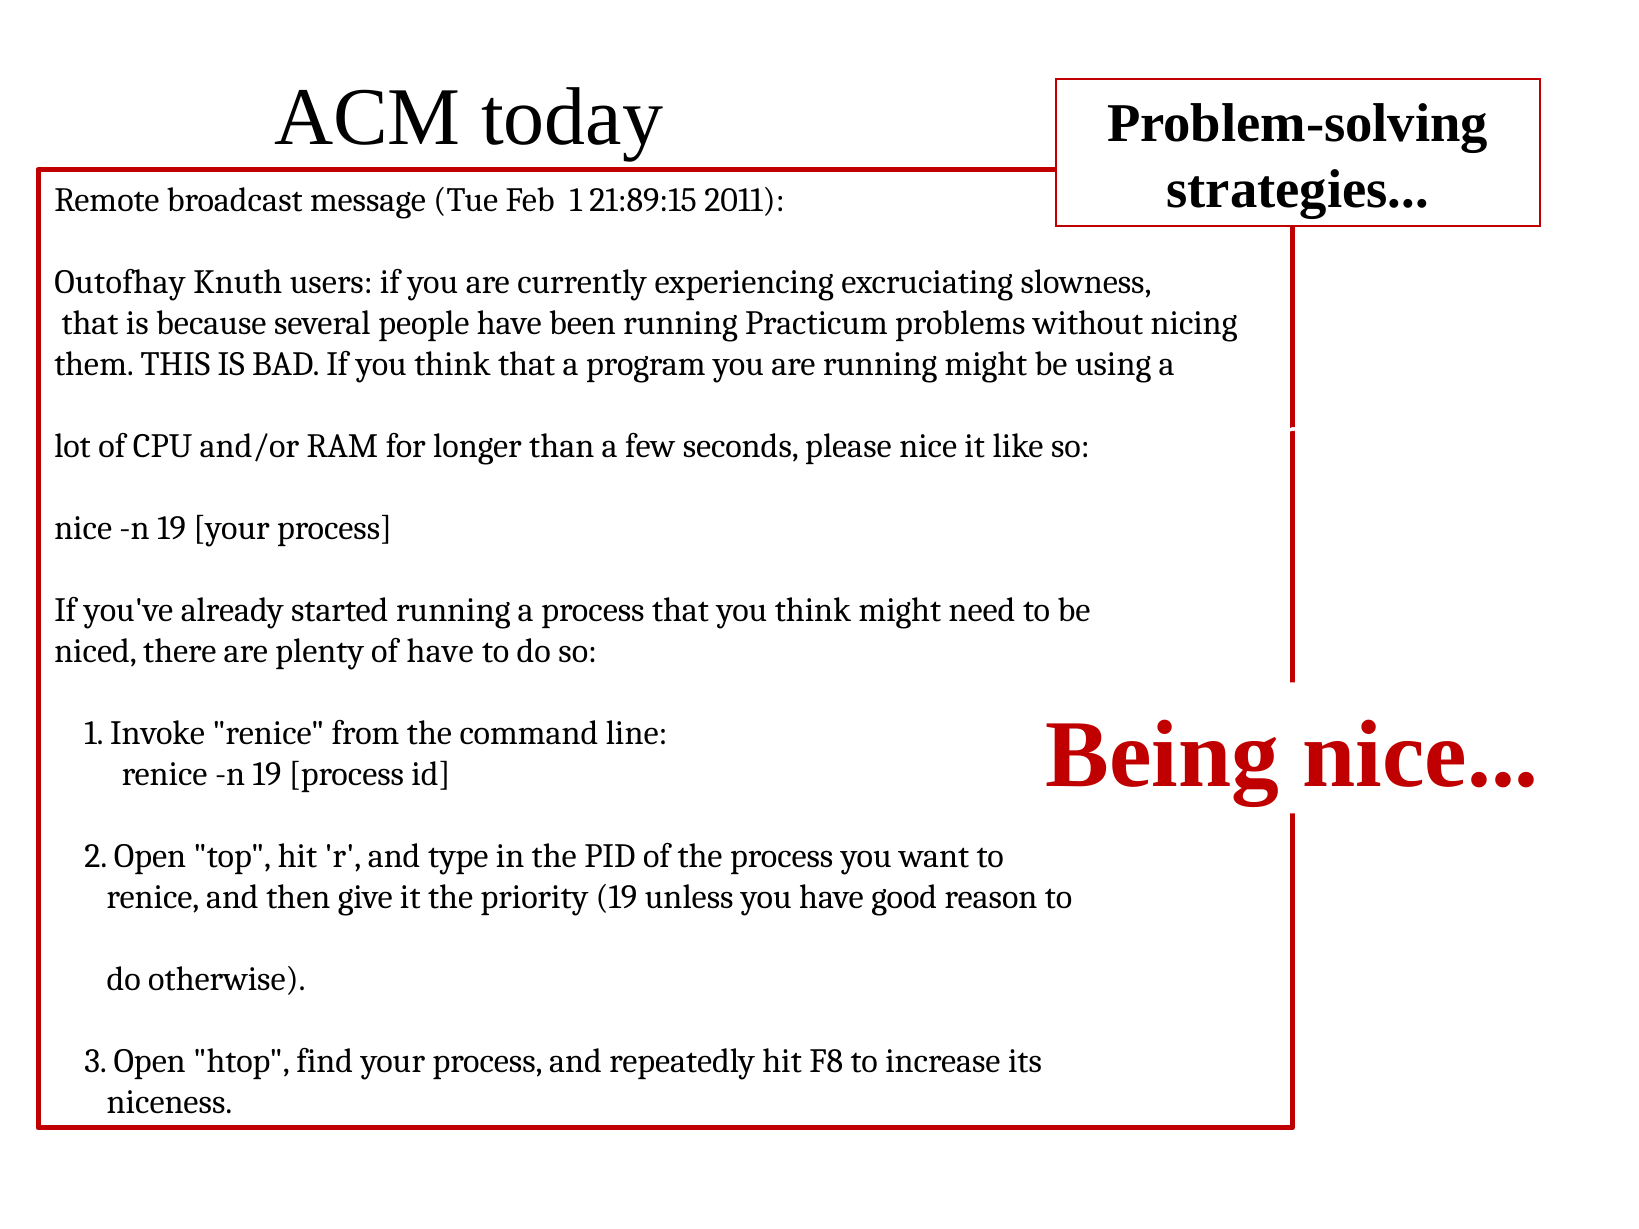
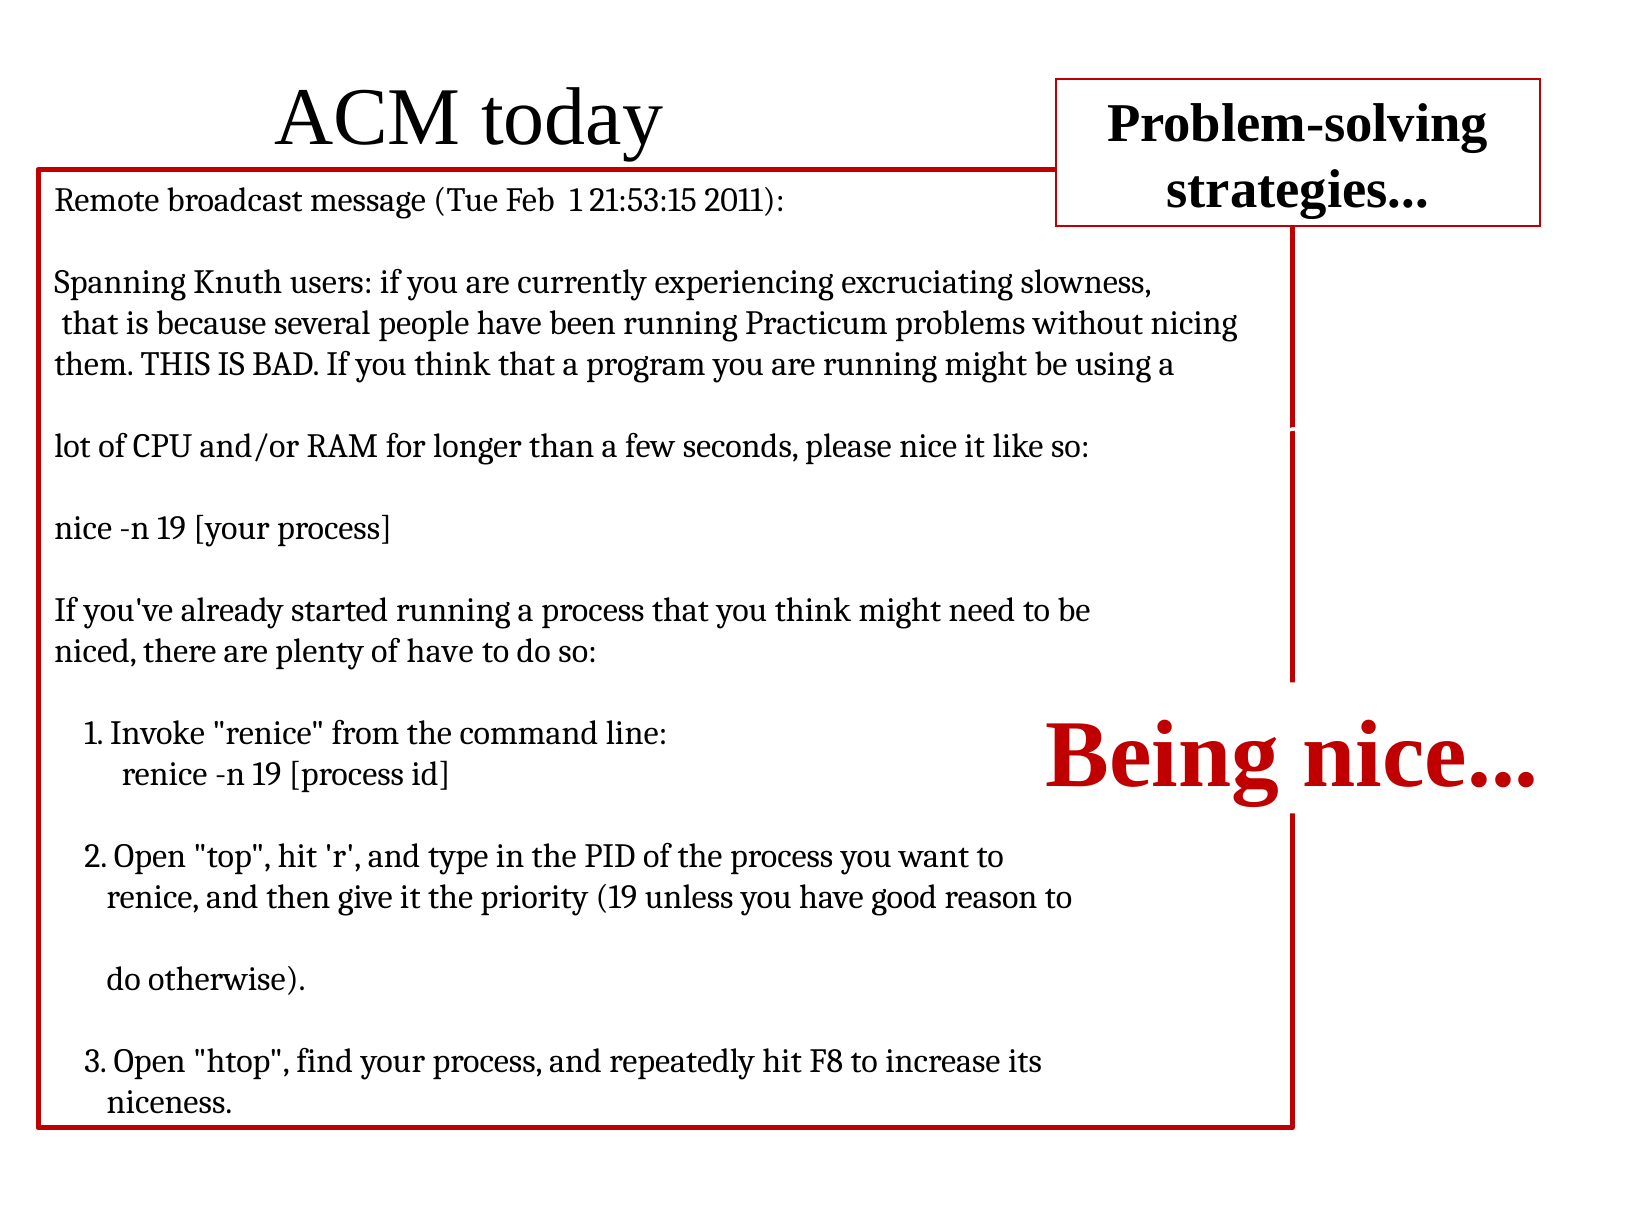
21:89:15: 21:89:15 -> 21:53:15 (643, 201)
Outofhay: Outofhay -> Spanning (120, 282)
